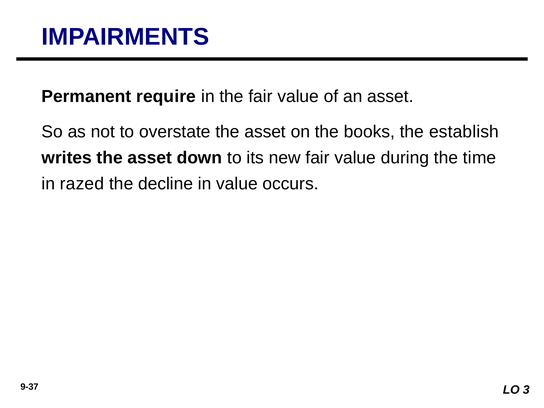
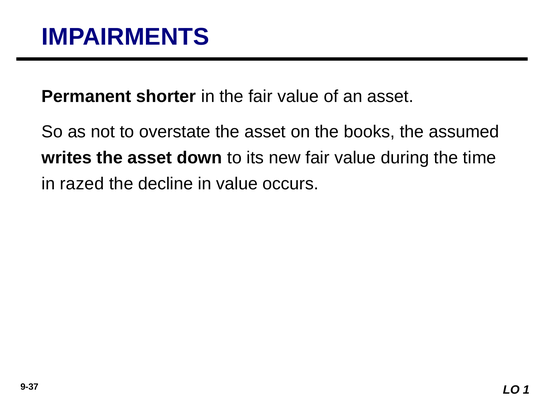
require: require -> shorter (166, 97)
establish: establish -> assumed (464, 132)
3: 3 -> 1 (526, 390)
